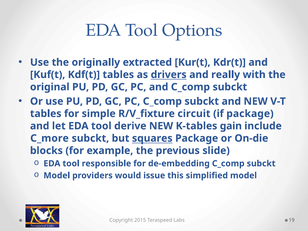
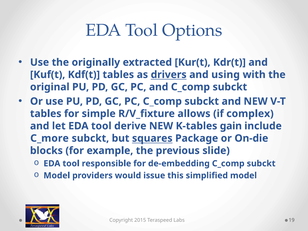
really: really -> using (226, 75)
circuit: circuit -> allows (194, 114)
if package: package -> complex (250, 114)
